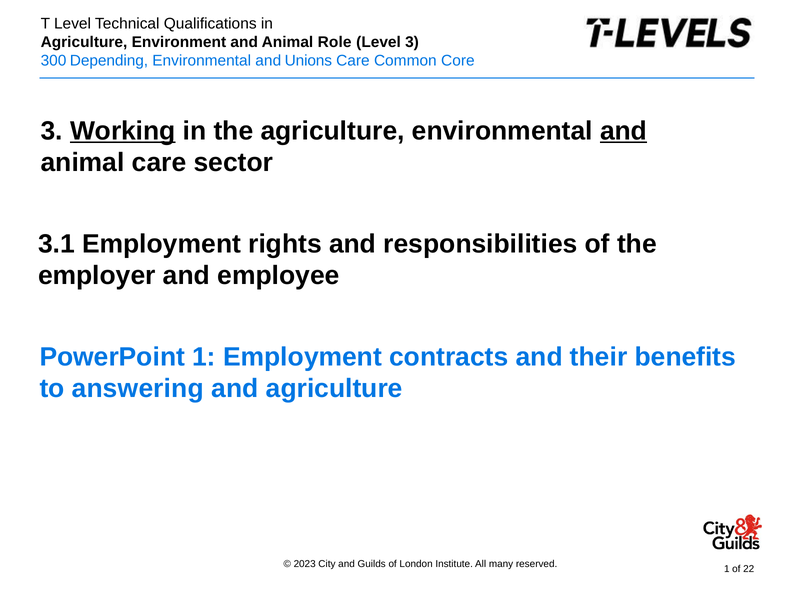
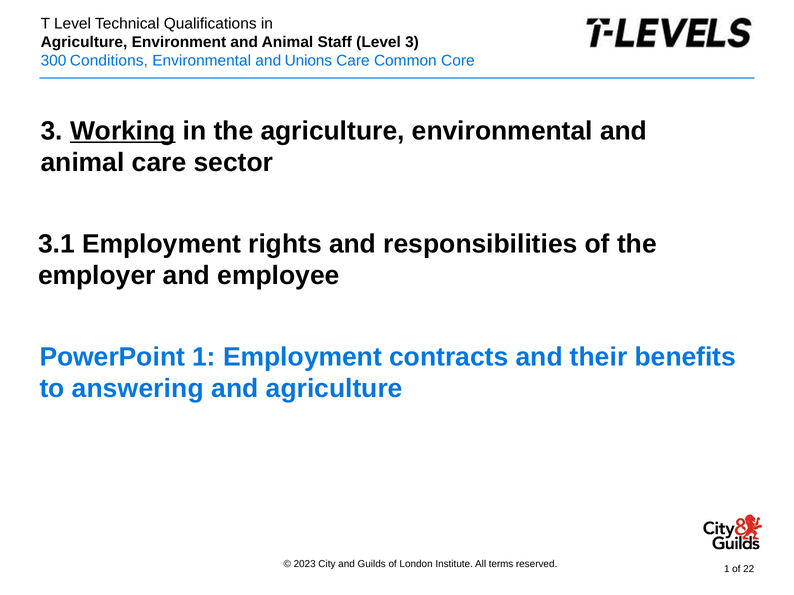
Role: Role -> Staff (335, 42)
Depending: Depending -> Conditions (109, 61)
and underline: present -> none (624, 131)
many: many -> terms (501, 564)
